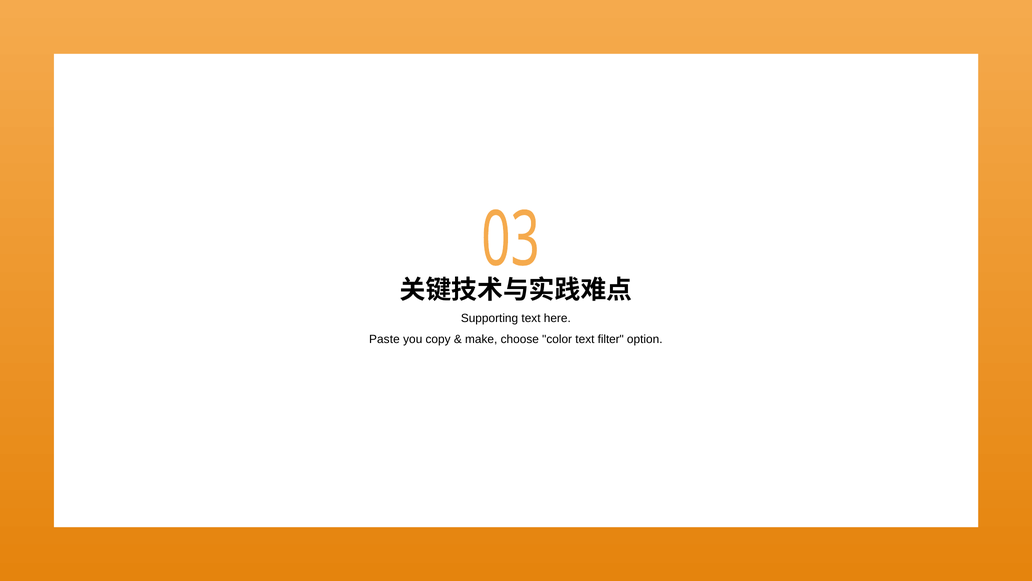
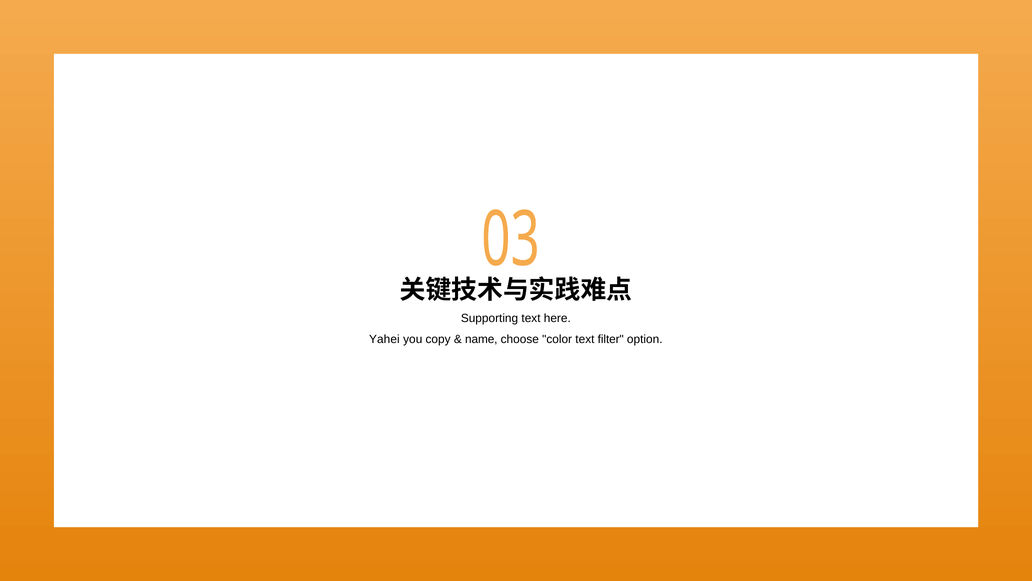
Paste: Paste -> Yahei (384, 339)
make: make -> name (481, 339)
